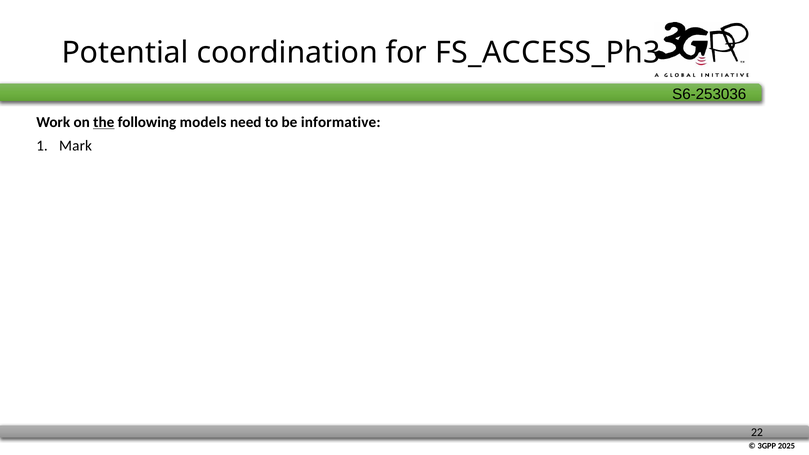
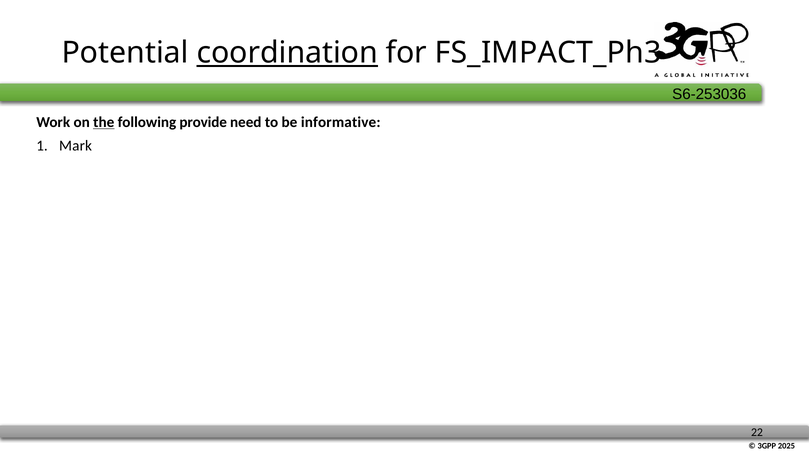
coordination underline: none -> present (287, 53)
FS_ACCESS_Ph3: FS_ACCESS_Ph3 -> FS_IMPACT_Ph3 (548, 53)
models: models -> provide (203, 122)
